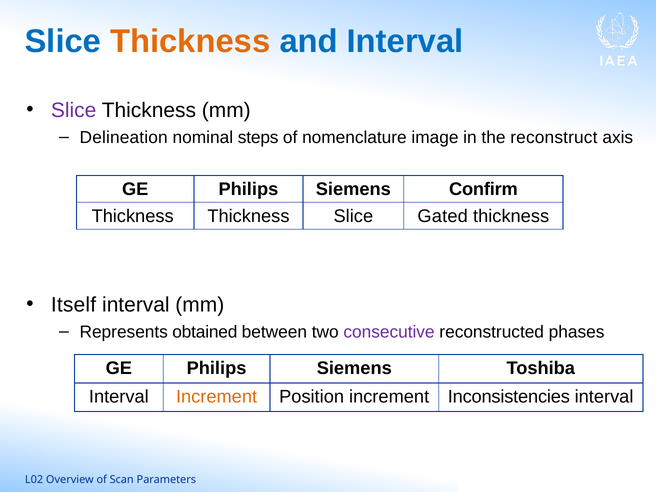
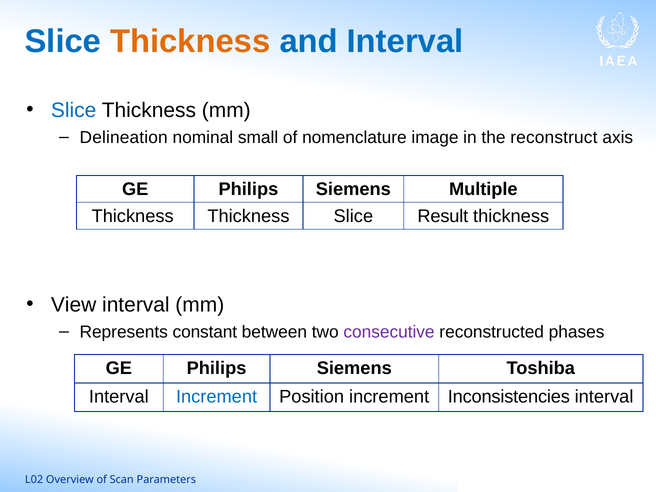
Slice colour: purple -> blue (74, 110)
steps: steps -> small (258, 137)
Confirm: Confirm -> Multiple (483, 189)
Gated: Gated -> Result (443, 216)
Itself: Itself -> View (74, 305)
obtained: obtained -> constant (205, 332)
Increment colour: orange -> blue (217, 397)
